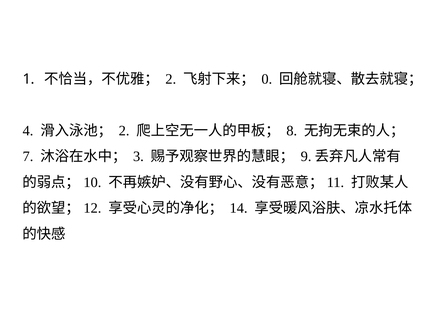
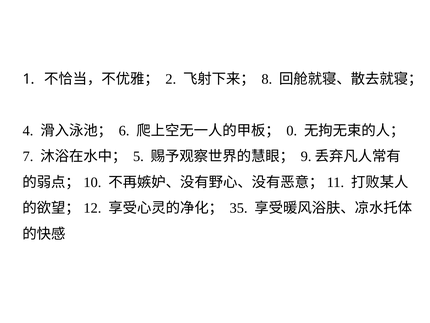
0: 0 -> 8 (267, 79)
2: 2 -> 6 (124, 131)
8: 8 -> 0 (292, 131)
3: 3 -> 5 (138, 156)
14: 14 -> 35 (239, 208)
